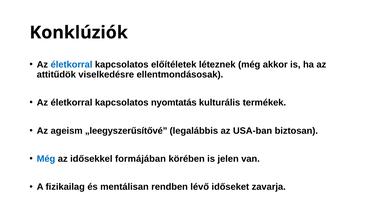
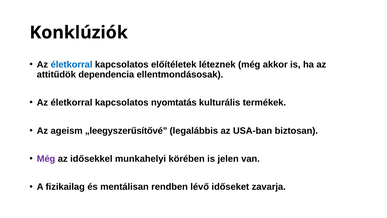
viselkedésre: viselkedésre -> dependencia (106, 74)
Még colour: blue -> purple (46, 159)
formájában: formájában -> munkahelyi (141, 159)
